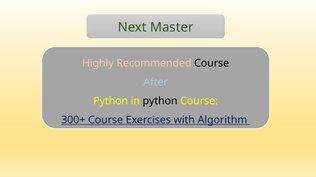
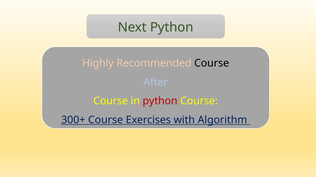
Next Master: Master -> Python (172, 27)
Python: Python -> Course (111, 101)
python colour: black -> red (160, 101)
